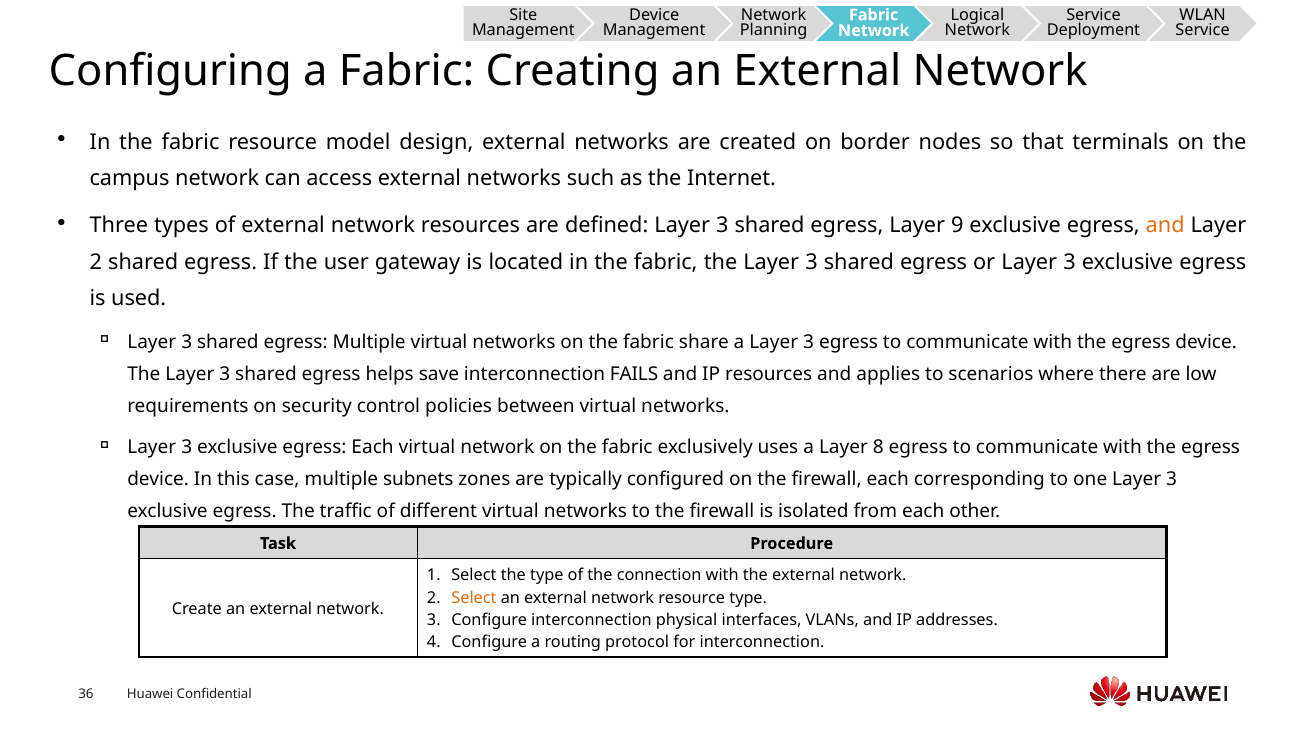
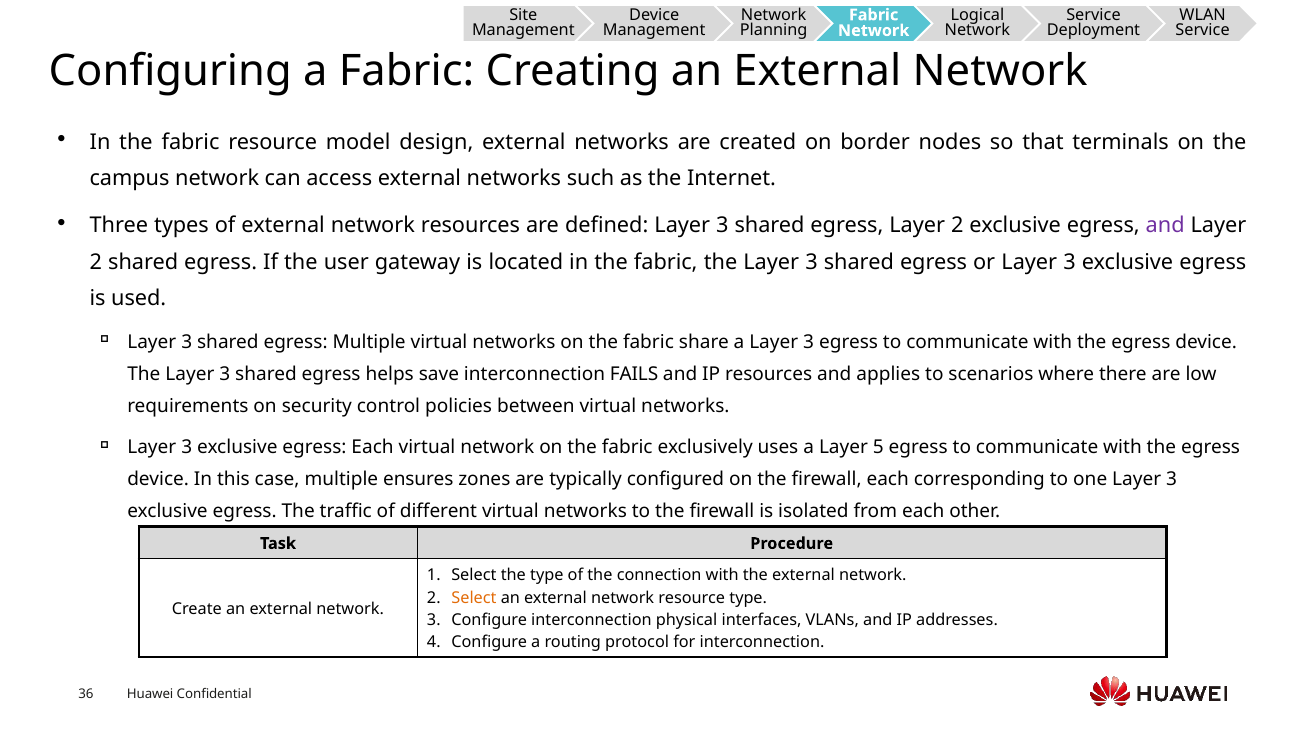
egress Layer 9: 9 -> 2 (957, 225)
and colour: orange -> purple (1165, 225)
8: 8 -> 5 (878, 447)
subnets: subnets -> ensures (418, 479)
